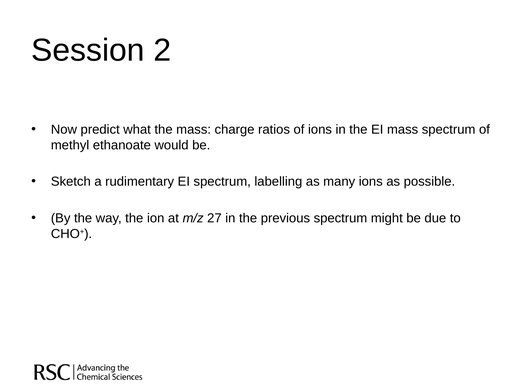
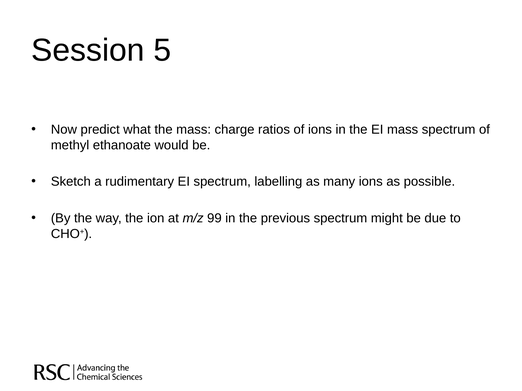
2: 2 -> 5 (162, 51)
27: 27 -> 99 (214, 218)
